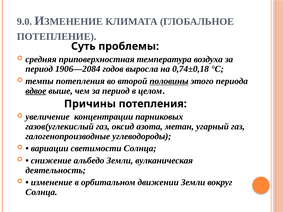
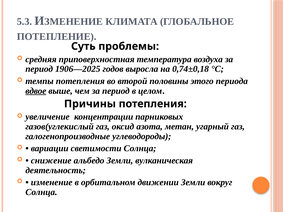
9.0: 9.0 -> 5.3 (24, 22)
1906—2084: 1906—2084 -> 1906—2025 (78, 69)
половины underline: present -> none (169, 81)
